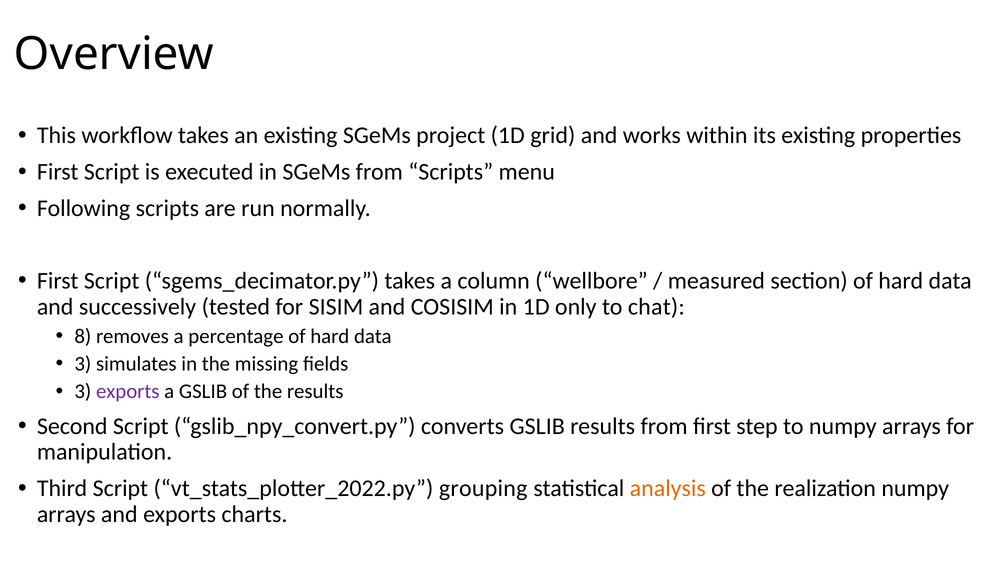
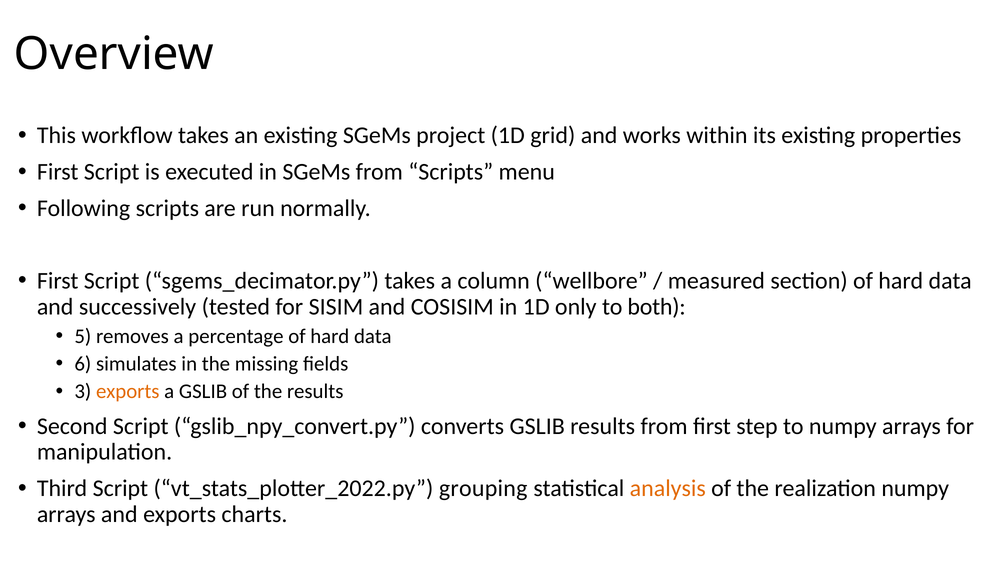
chat: chat -> both (657, 307)
8: 8 -> 5 (83, 336)
3: 3 -> 6 (83, 364)
exports colour: purple -> orange (128, 392)
